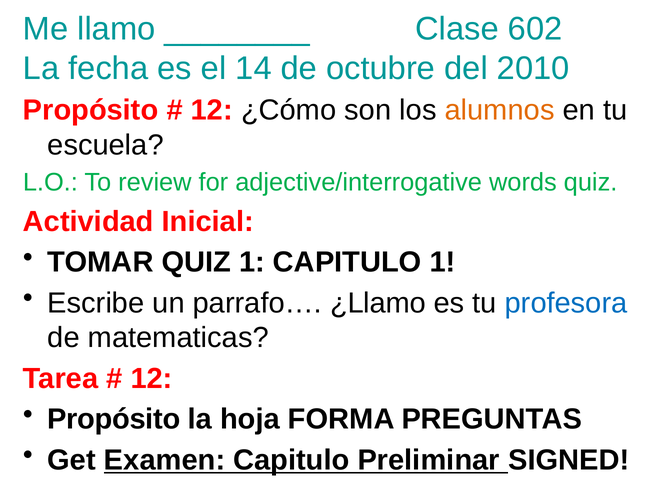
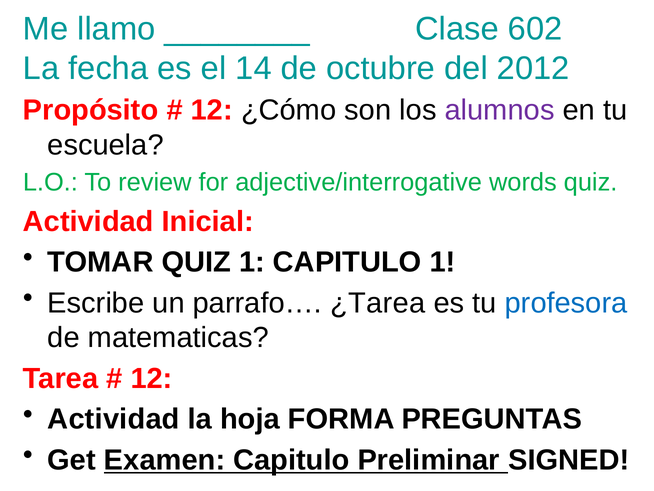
2010: 2010 -> 2012 (533, 68)
alumnos colour: orange -> purple (500, 110)
¿Llamo: ¿Llamo -> ¿Tarea (378, 303)
Propósito: Propósito -> Actividad (114, 419)
